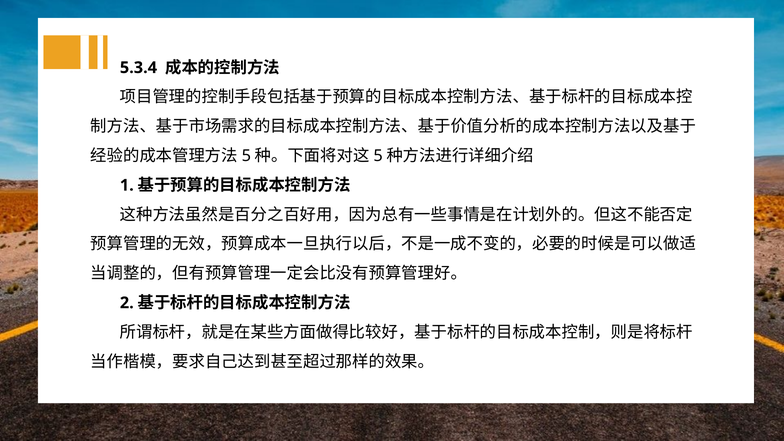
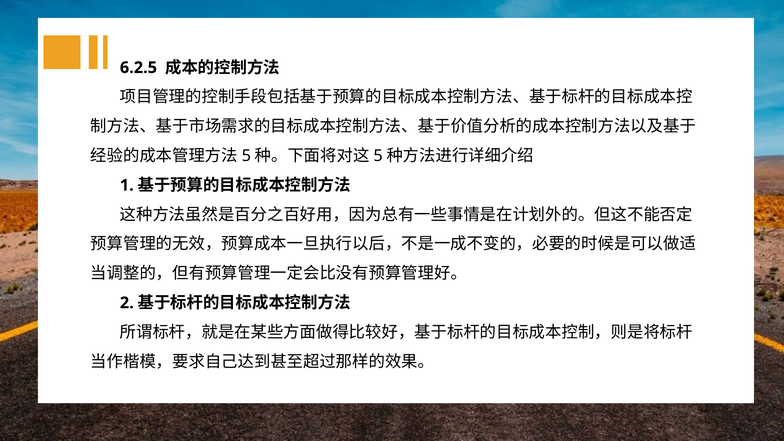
5.3.4: 5.3.4 -> 6.2.5 (138, 68)
